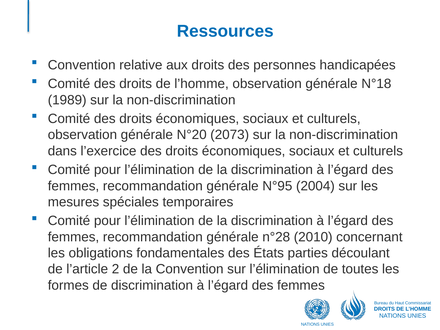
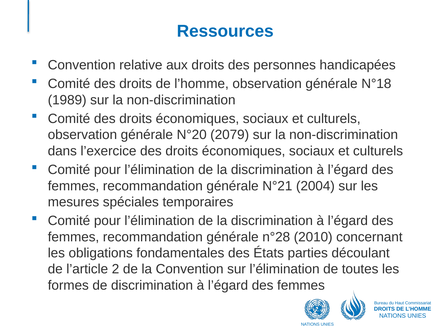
2073: 2073 -> 2079 (230, 135)
N°95: N°95 -> N°21 (277, 186)
